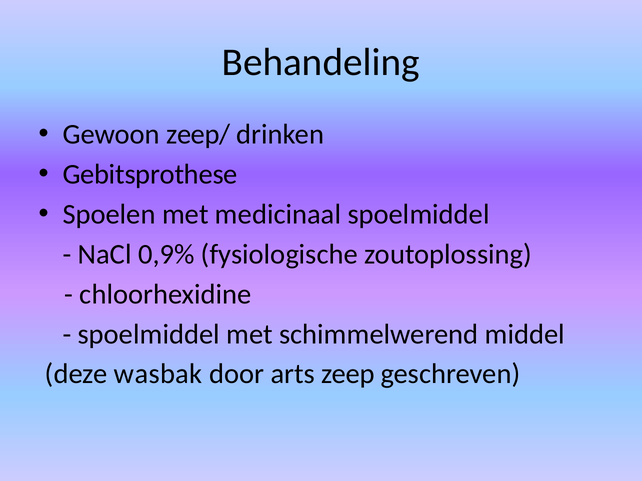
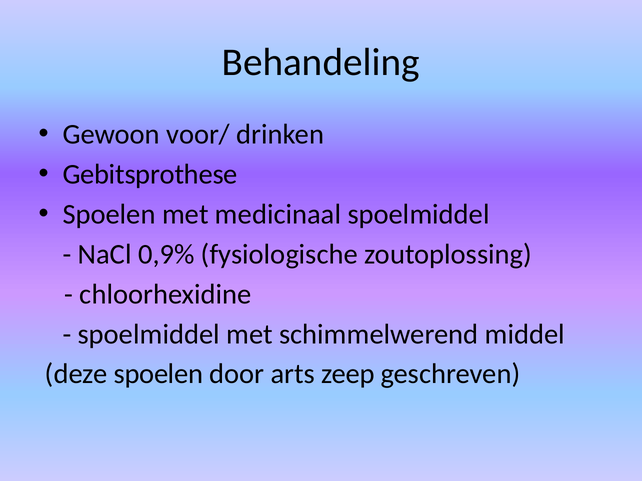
zeep/: zeep/ -> voor/ (198, 135)
deze wasbak: wasbak -> spoelen (158, 374)
